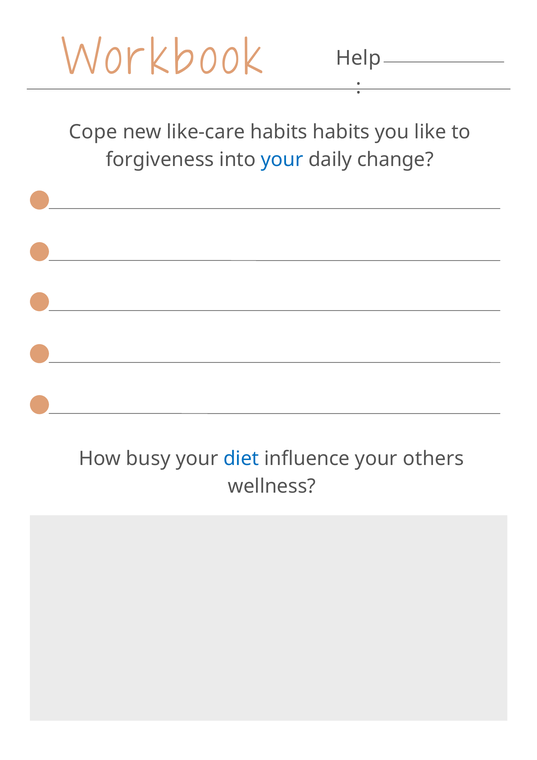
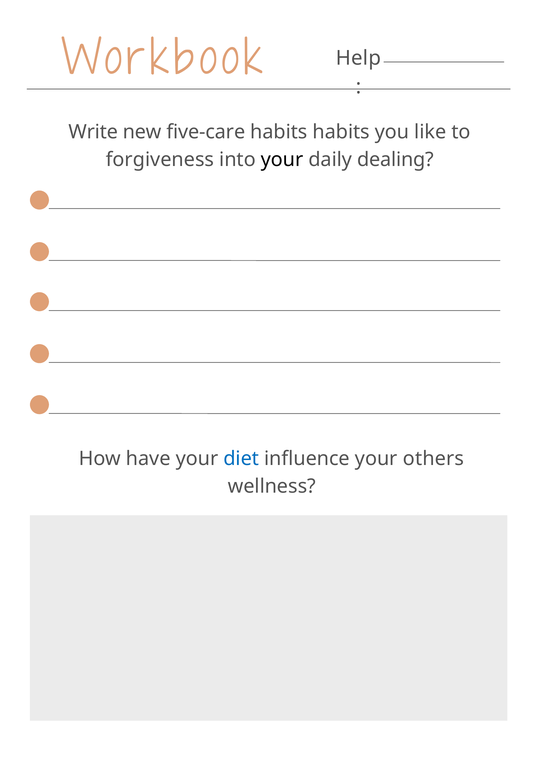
Cope: Cope -> Write (93, 132)
like-care: like-care -> five-care (206, 132)
your colour: blue -> black (282, 160)
change: change -> dealing (395, 160)
busy: busy -> have (148, 459)
